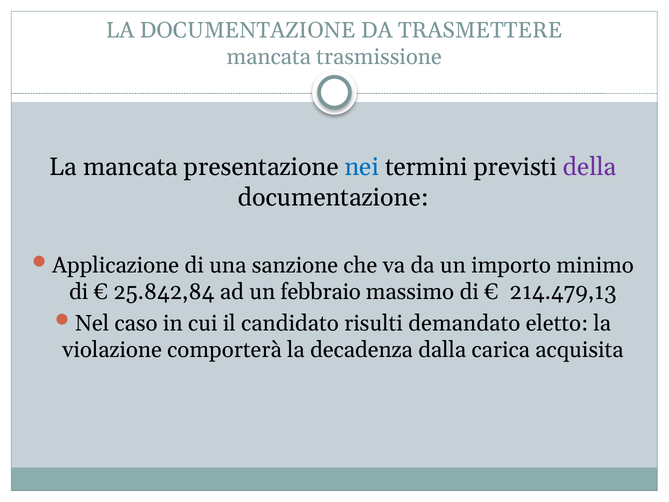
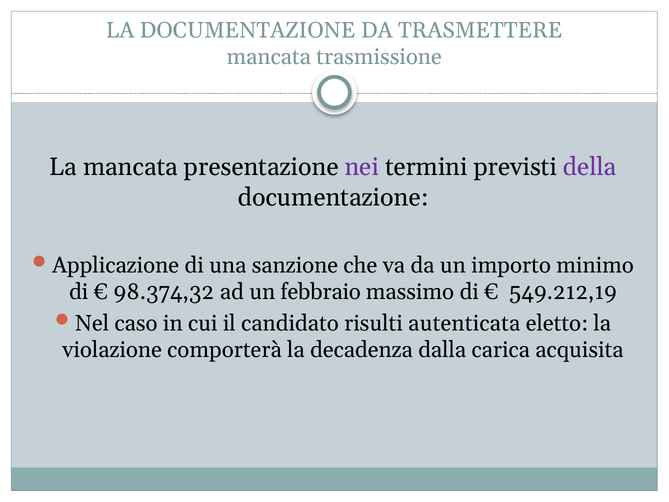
nei colour: blue -> purple (362, 167)
25.842,84: 25.842,84 -> 98.374,32 (164, 292)
214.479,13: 214.479,13 -> 549.212,19 (563, 292)
demandato: demandato -> autenticata (464, 323)
